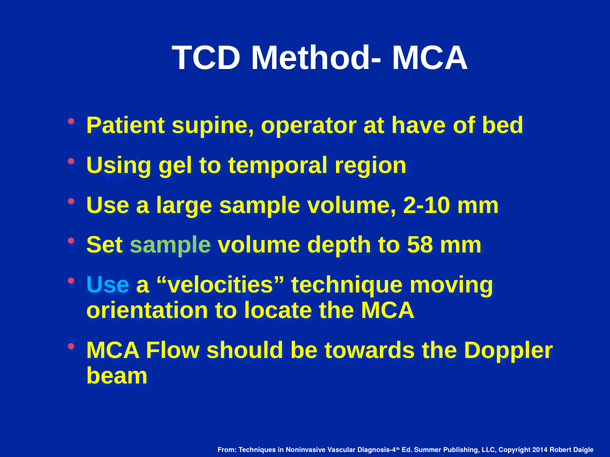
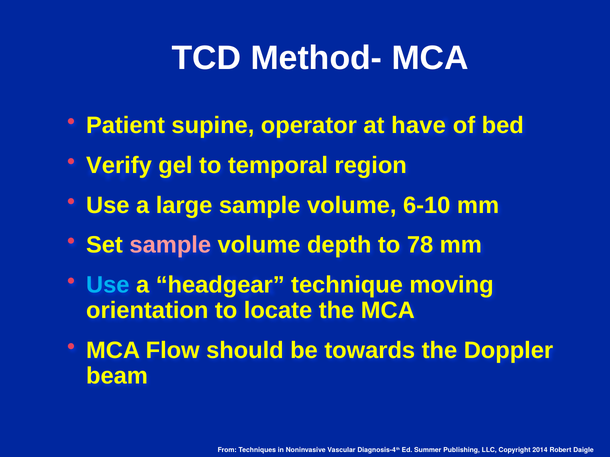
Using: Using -> Verify (119, 166)
2-10: 2-10 -> 6-10 (427, 205)
sample colour: light green -> pink (170, 245)
58: 58 -> 78 (420, 245)
velocities: velocities -> headgear (220, 285)
